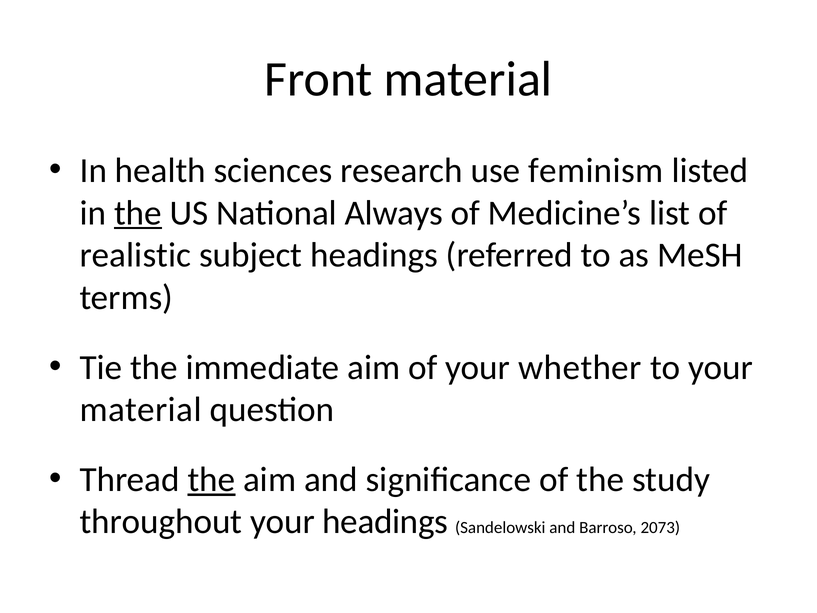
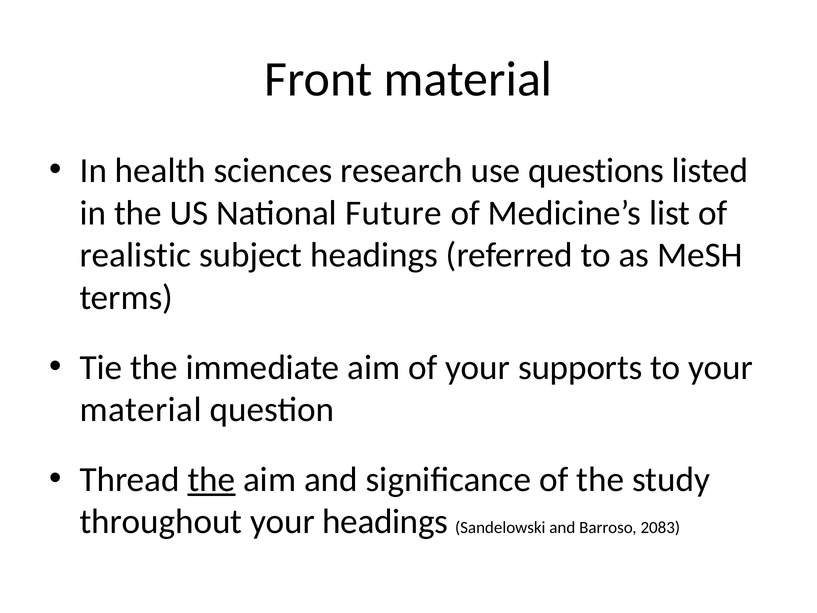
feminism: feminism -> questions (596, 171)
the underline: present -> none (138, 213)
Always: Always -> Future (394, 213)
whether: whether -> supports (580, 367)
2073: 2073 -> 2083 (660, 528)
